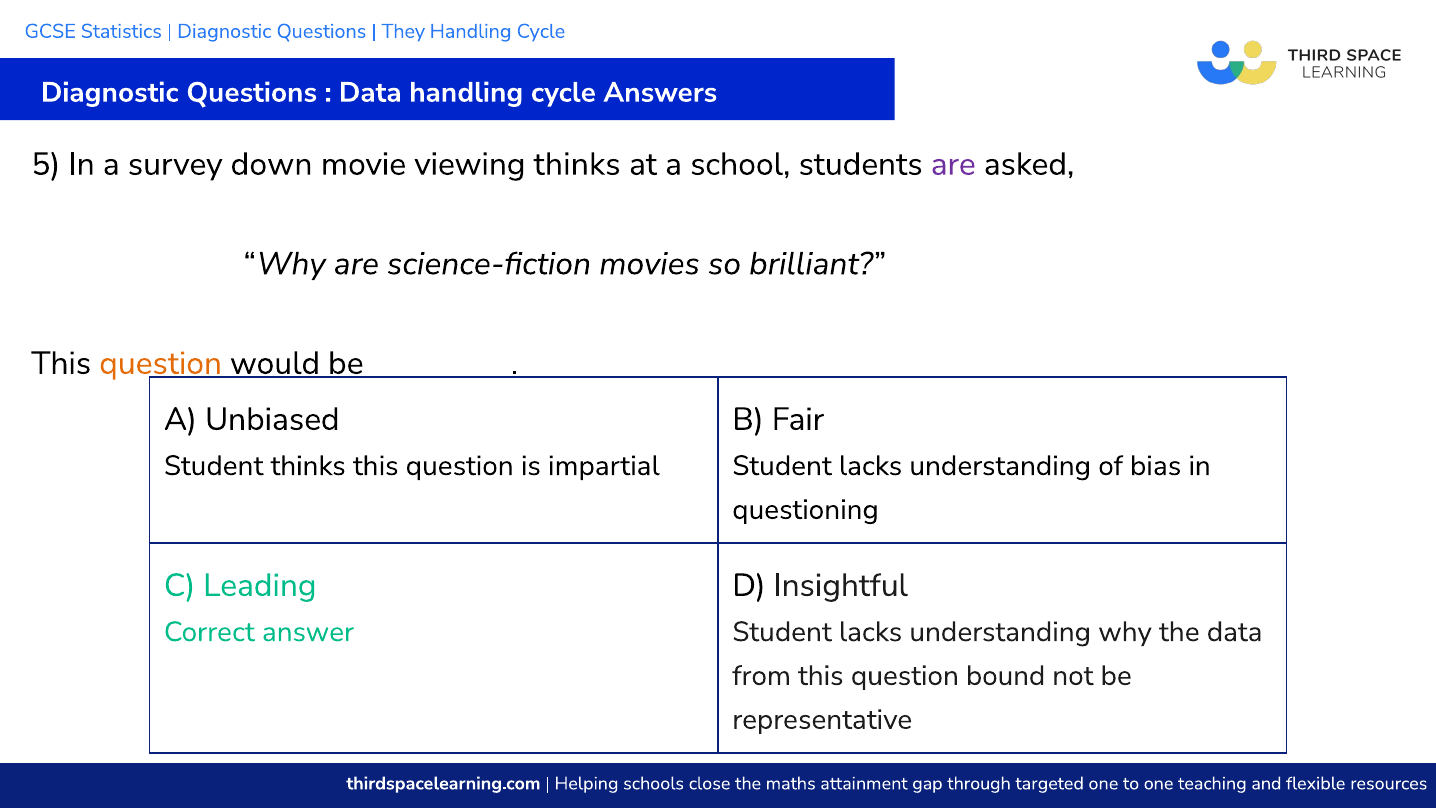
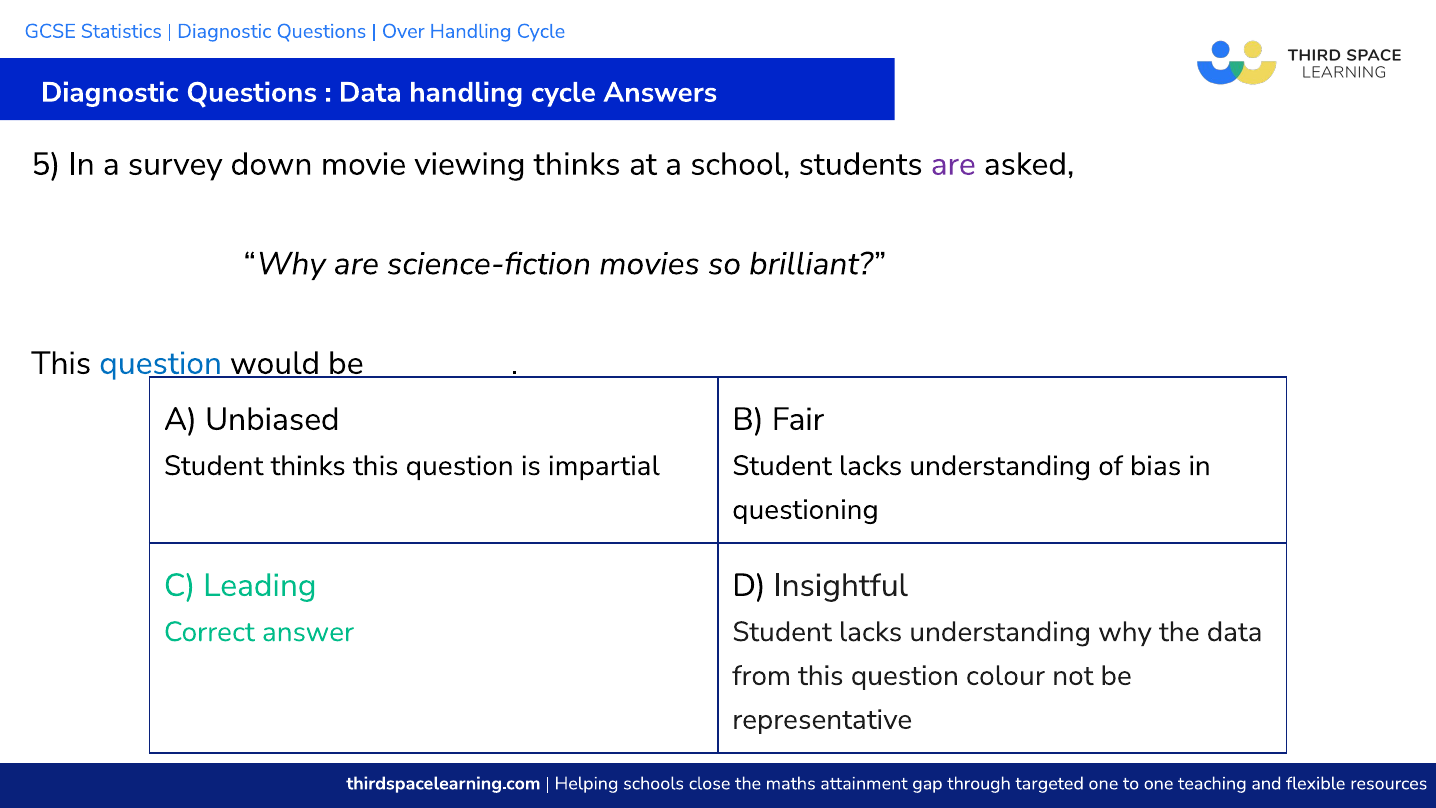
They: They -> Over (403, 31)
question colour: orange -> blue (161, 363)
bound: bound -> colour (1005, 676)
